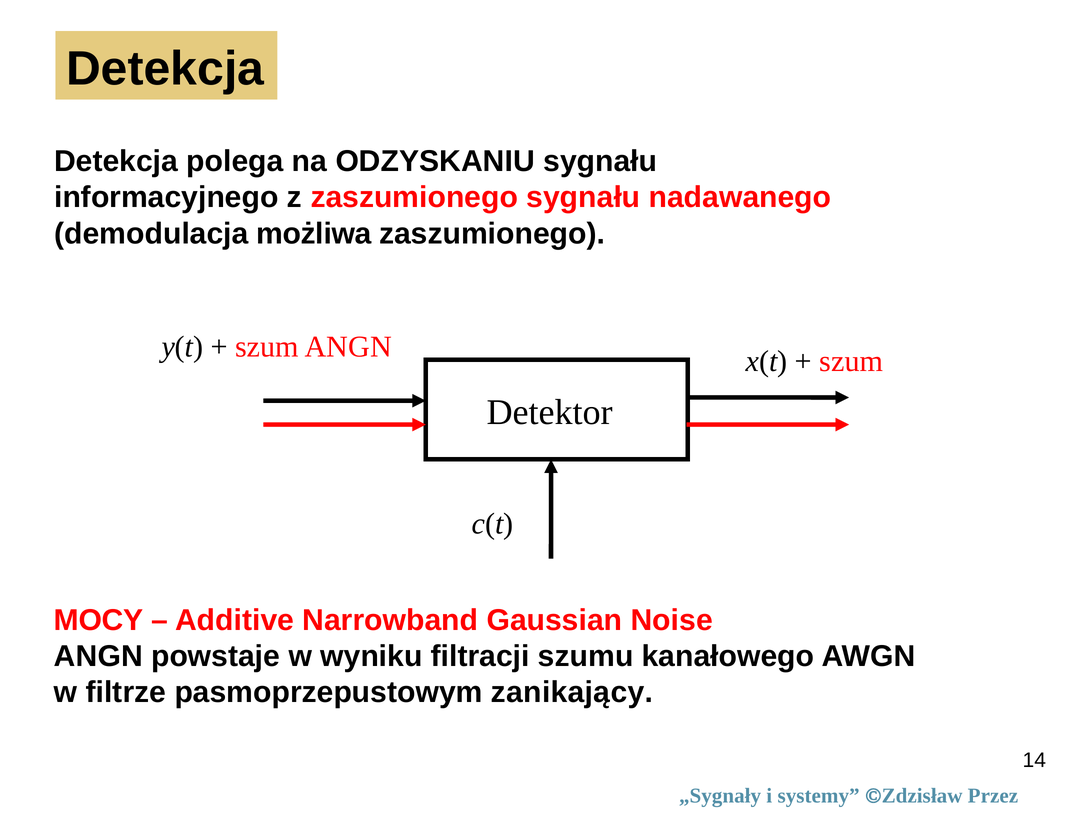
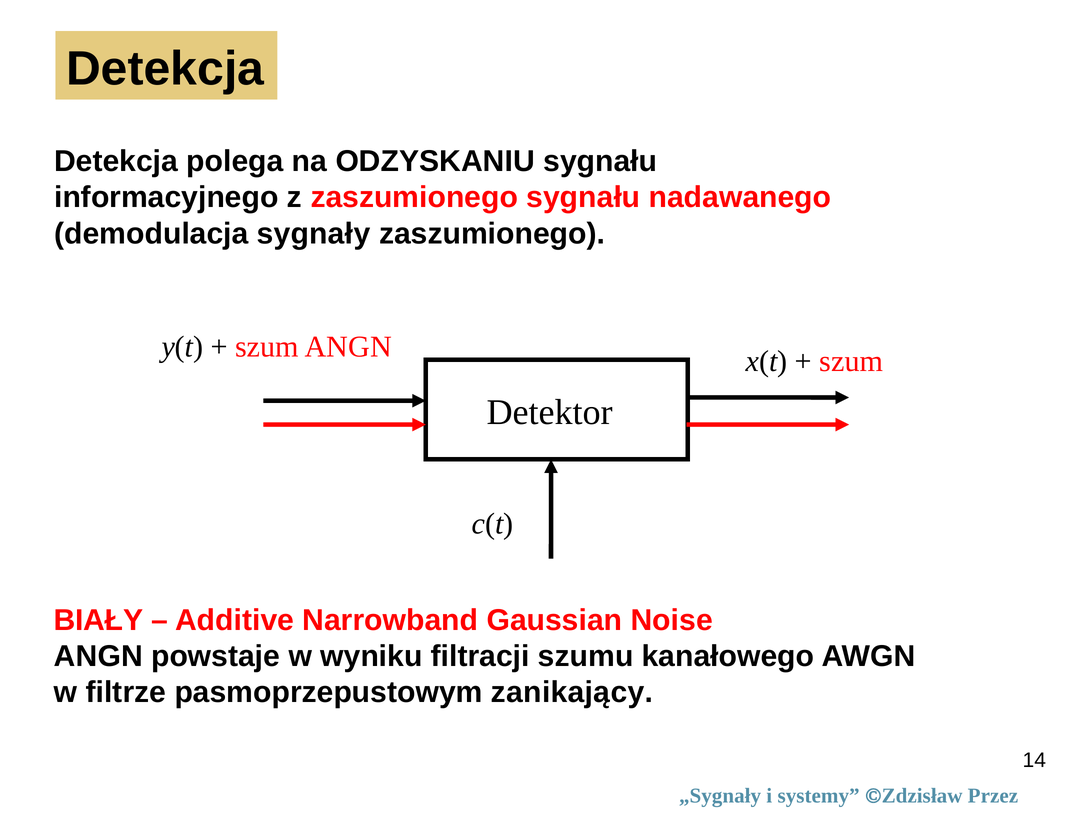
możliwa: możliwa -> sygnały (314, 234)
MOCY: MOCY -> BIAŁY (99, 620)
